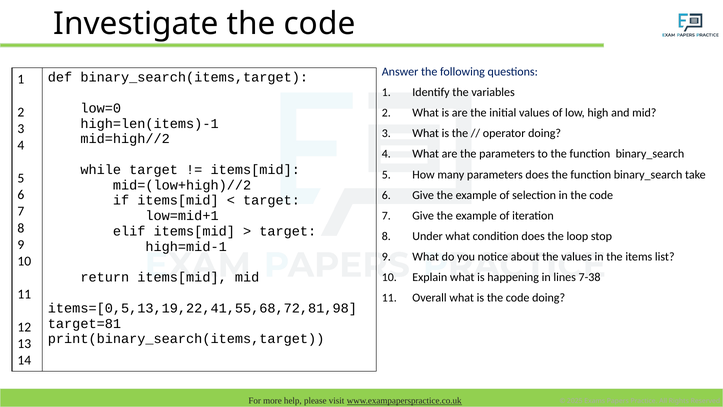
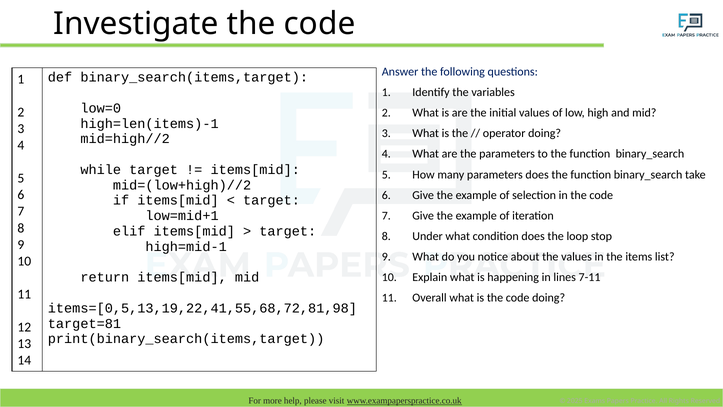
7-38: 7-38 -> 7-11 (590, 277)
